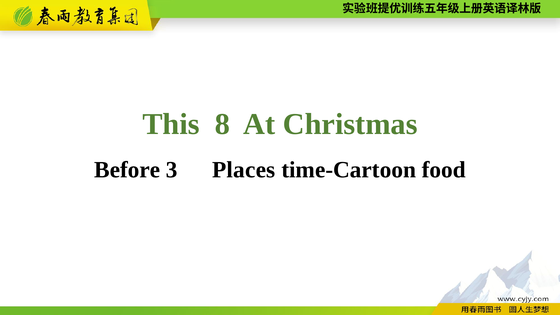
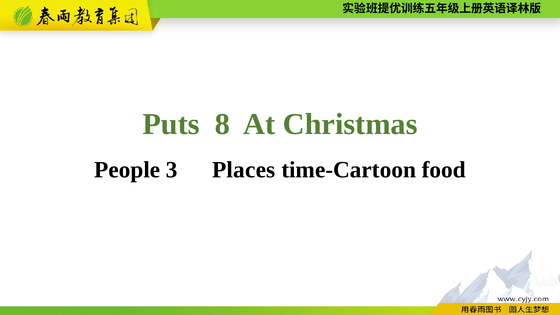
This: This -> Puts (171, 124)
Before: Before -> People (127, 170)
